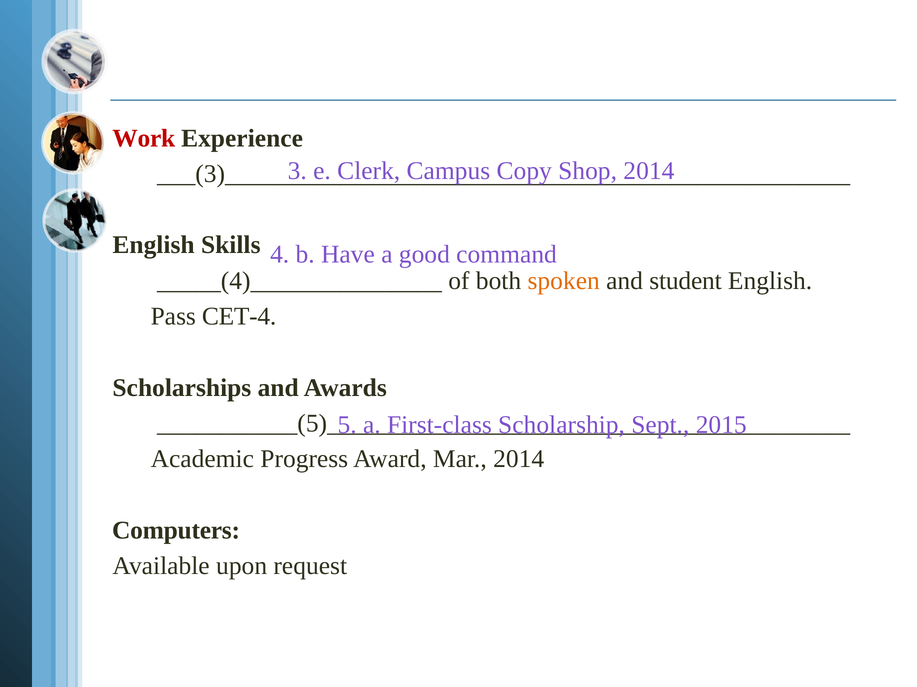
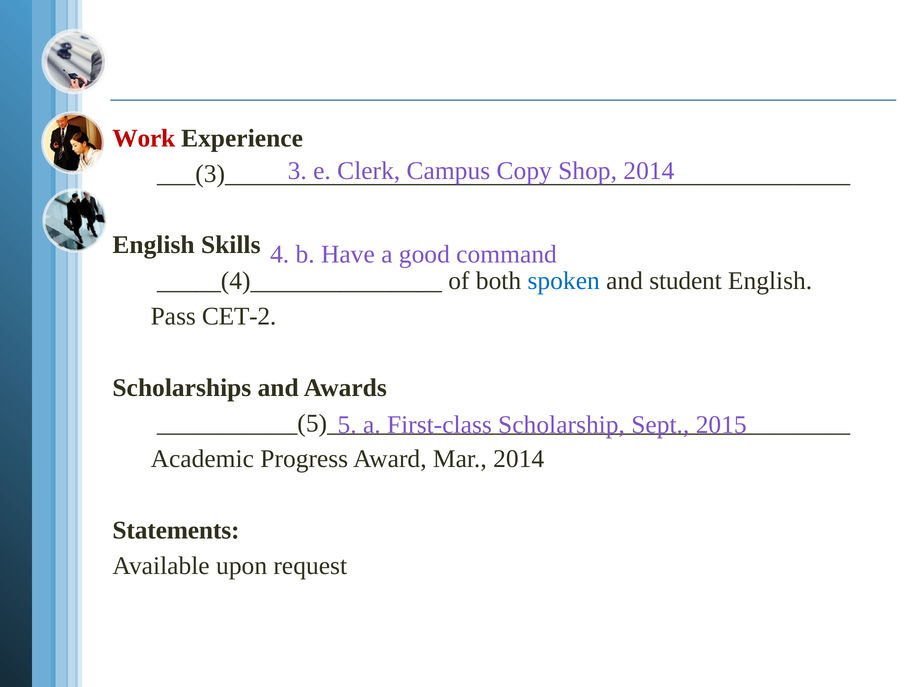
spoken colour: orange -> blue (564, 281)
CET-4: CET-4 -> CET-2 (239, 317)
Computers: Computers -> Statements (176, 531)
